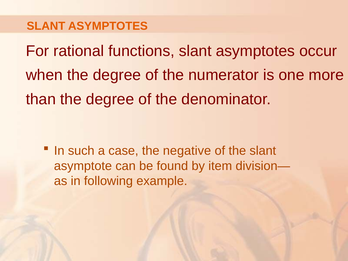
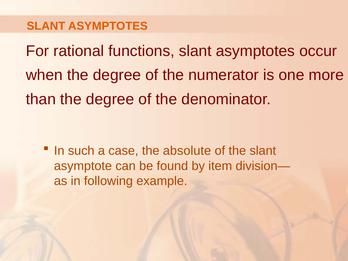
negative: negative -> absolute (187, 151)
